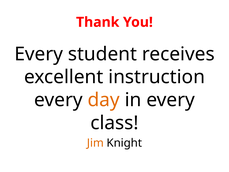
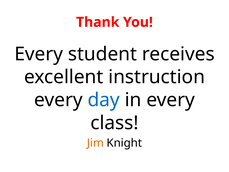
day colour: orange -> blue (104, 100)
